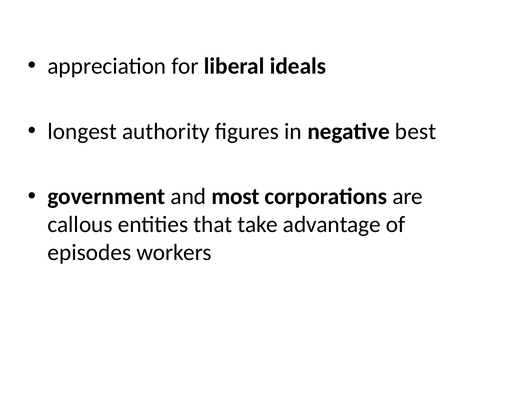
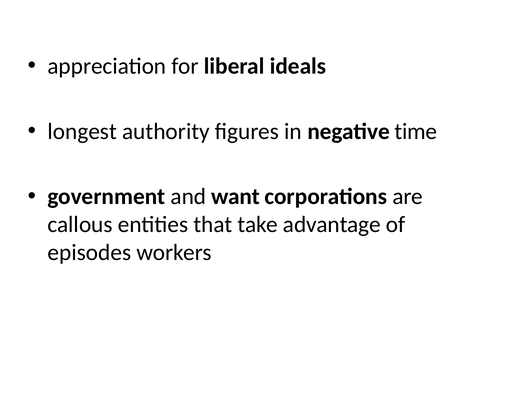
best: best -> time (416, 131)
most: most -> want (235, 197)
